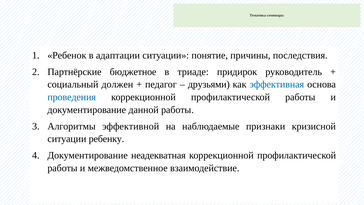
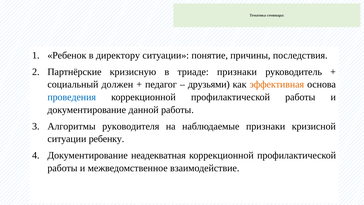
адаптации: адаптации -> директору (118, 55)
бюджетное: бюджетное -> кризисную (133, 72)
триаде придирок: придирок -> признаки (237, 72)
эффективная colour: blue -> orange (277, 84)
эффективной: эффективной -> руководителя (131, 126)
